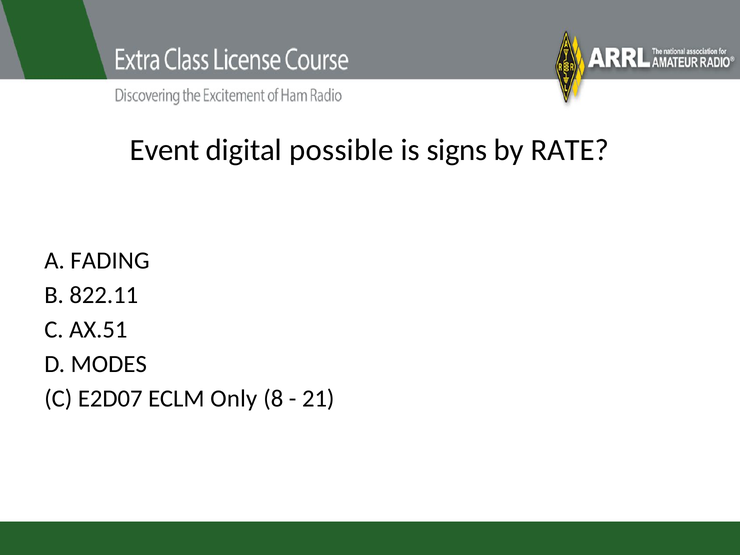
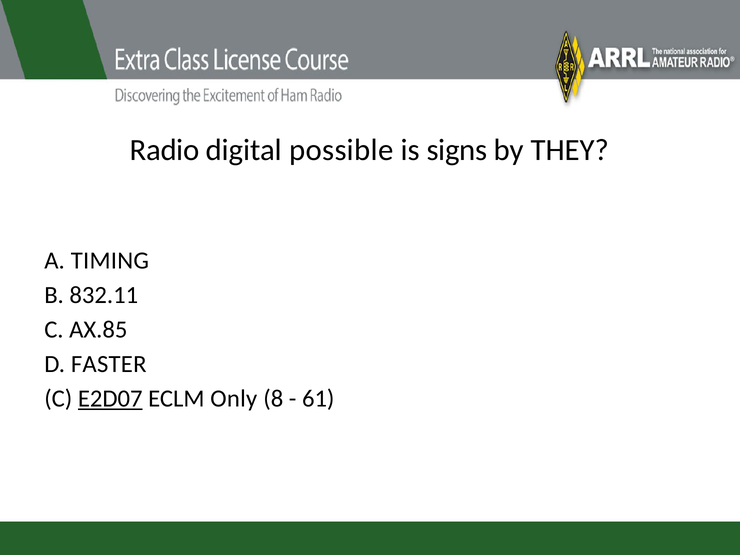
Event: Event -> Radio (165, 150)
RATE: RATE -> THEY (570, 150)
FADING: FADING -> TIMING (110, 261)
822.11: 822.11 -> 832.11 (104, 295)
AX.51: AX.51 -> AX.85 (98, 330)
MODES: MODES -> FASTER (109, 364)
E2D07 underline: none -> present (110, 399)
21: 21 -> 61 (318, 399)
